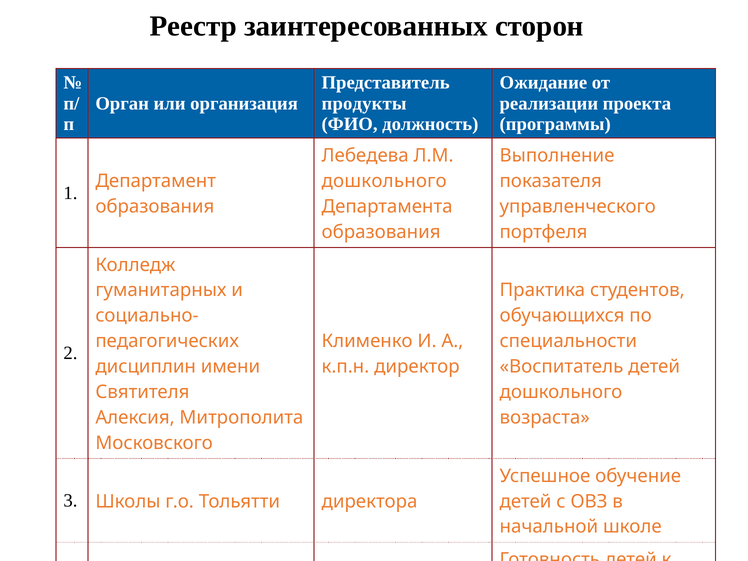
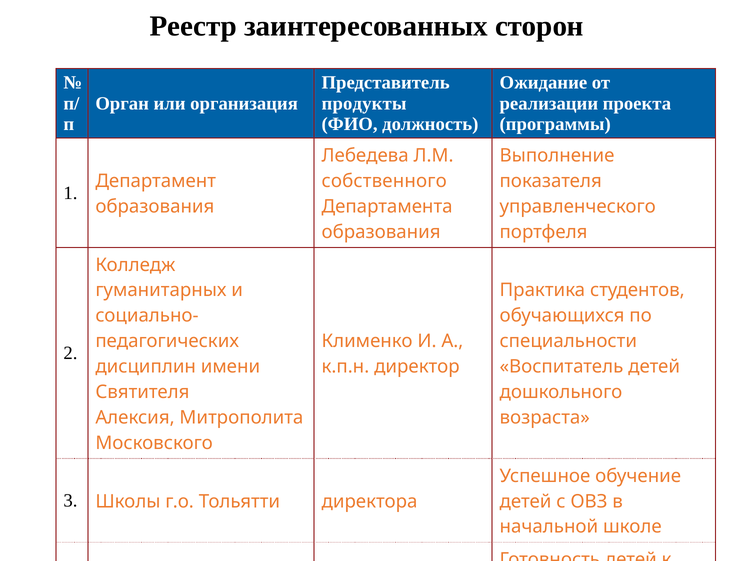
дошкольного: дошкольного -> собственного (384, 181)
